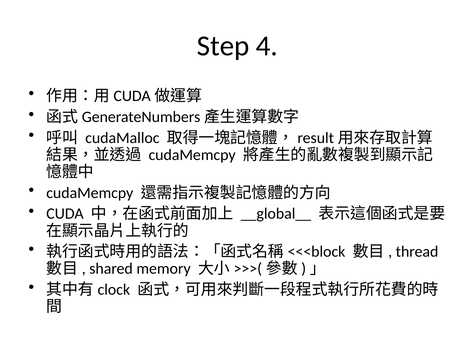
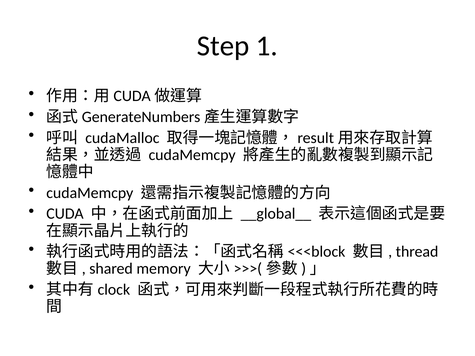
4: 4 -> 1 (267, 46)
